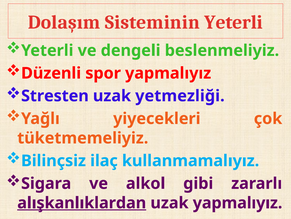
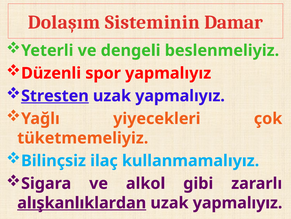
Sisteminin Yeterli: Yeterli -> Damar (234, 22)
Stresten underline: none -> present (55, 96)
yetmezliği: yetmezliği -> yapmalıyız (180, 96)
